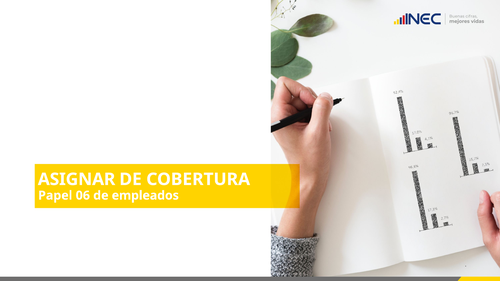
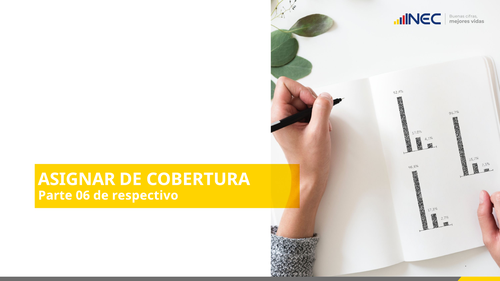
Papel: Papel -> Parte (55, 196)
empleados: empleados -> respectivo (145, 196)
